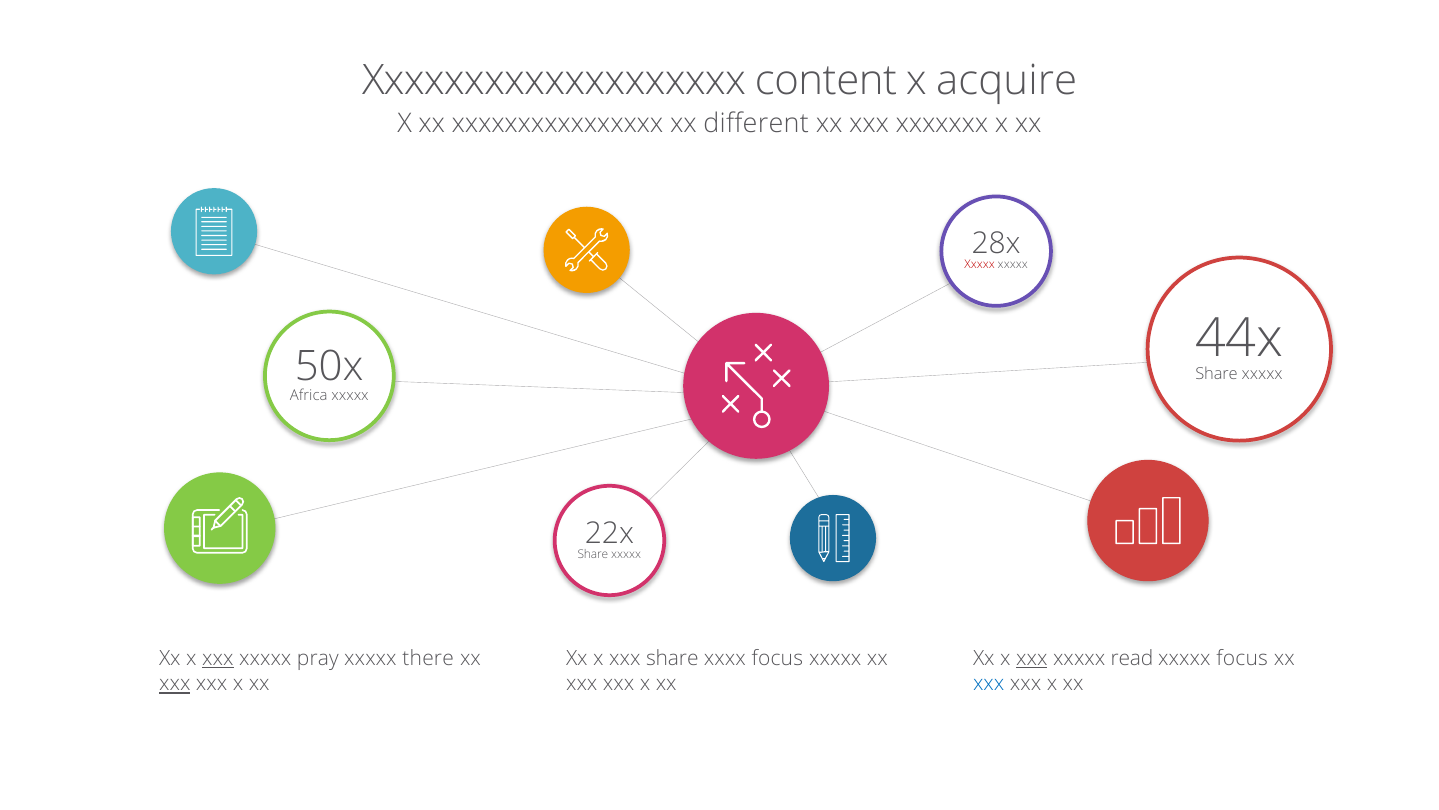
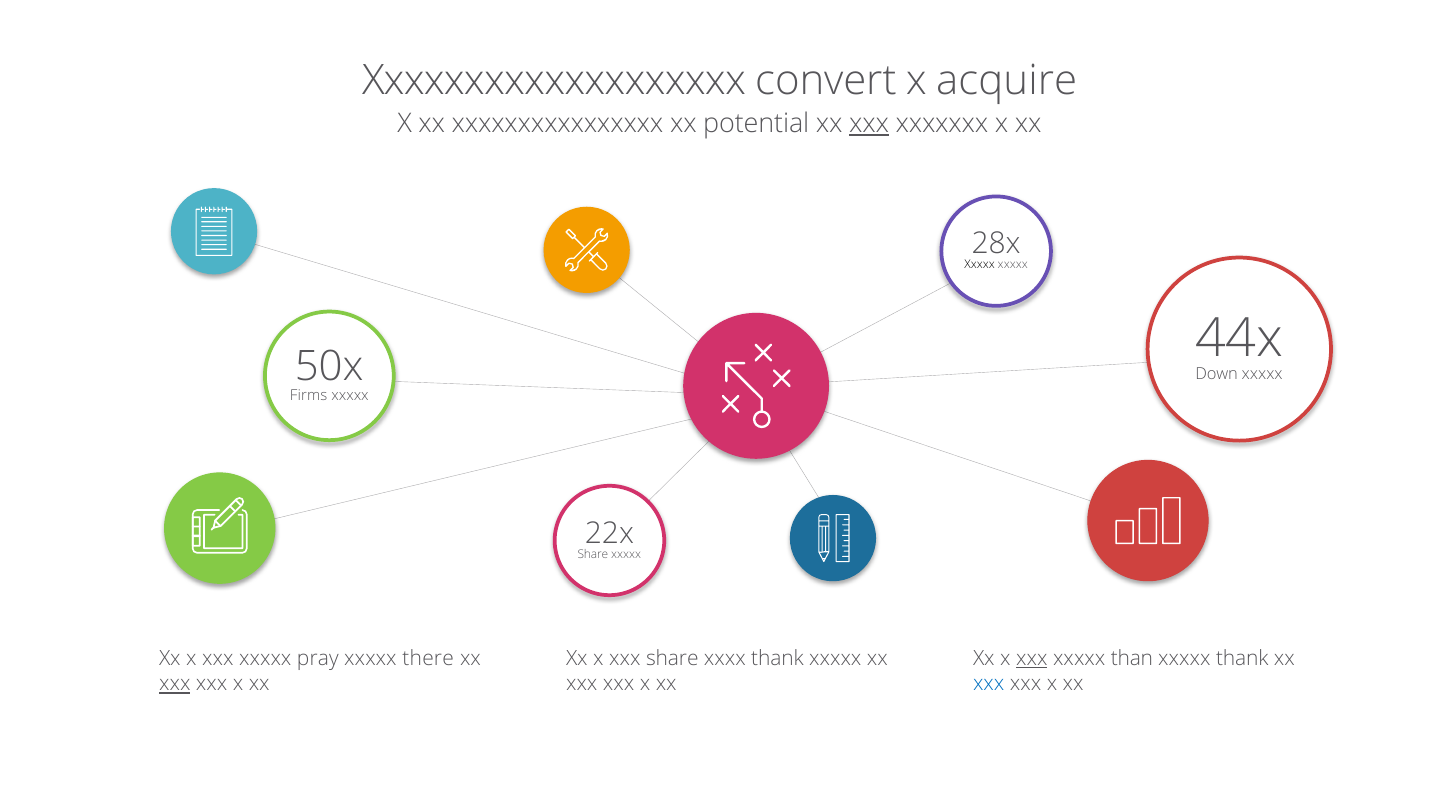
content: content -> convert (826, 80)
different: different -> potential (756, 124)
xxx underline: none -> present (869, 124)
Xxxxx colour: red -> black (980, 265)
Share: Share -> Down (1217, 374)
Africa: Africa -> Firms (309, 395)
xxx underline: present -> none (218, 658)
xxxx focus: focus -> thank (777, 658)
read: read -> than (1132, 658)
xxxxx focus: focus -> thank (1242, 658)
